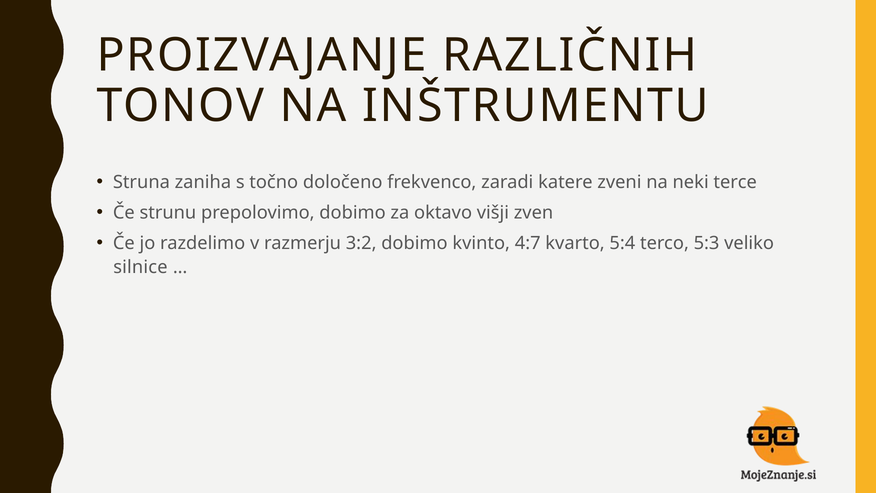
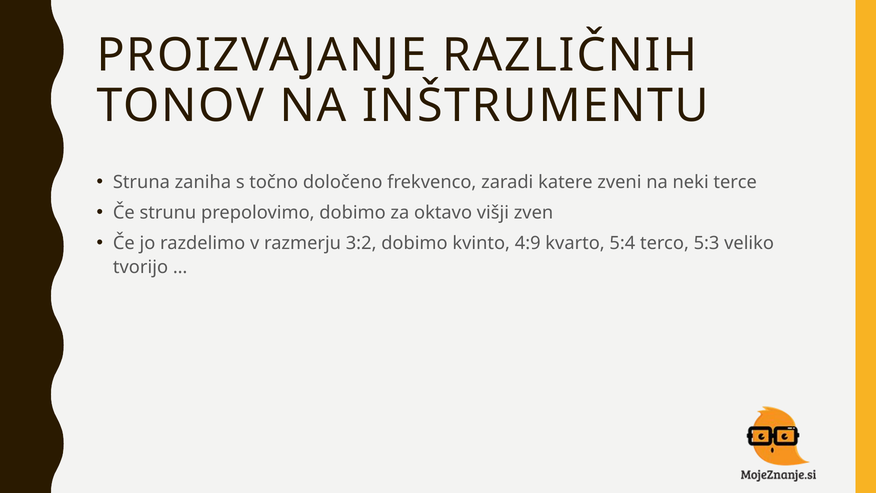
4:7: 4:7 -> 4:9 (528, 243)
silnice: silnice -> tvorijo (140, 267)
